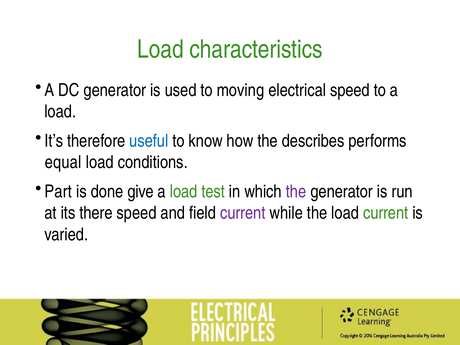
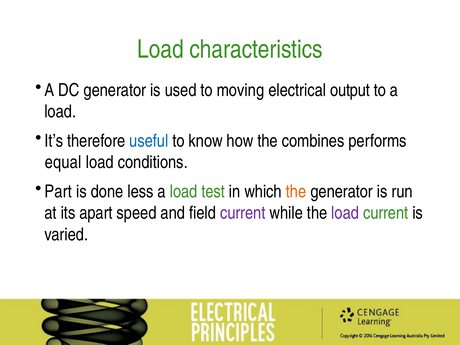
electrical speed: speed -> output (350, 90)
describes: describes -> combines (313, 141)
give: give -> less (140, 191)
the colour: purple -> orange (296, 191)
there: there -> apart (96, 213)
load colour: black -> purple (345, 213)
